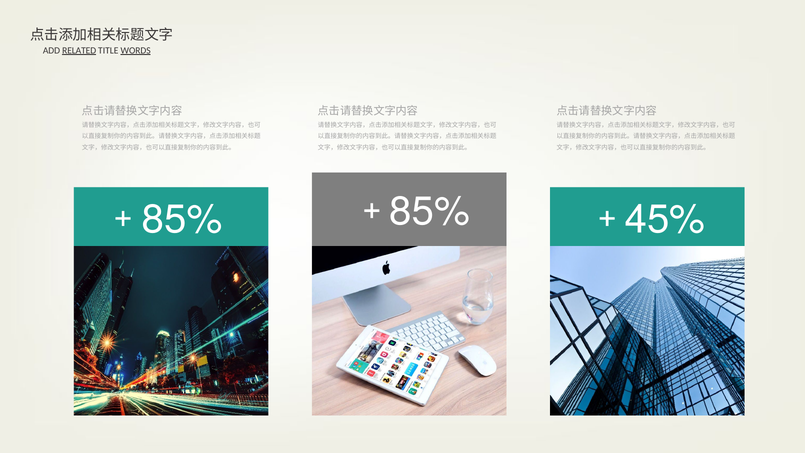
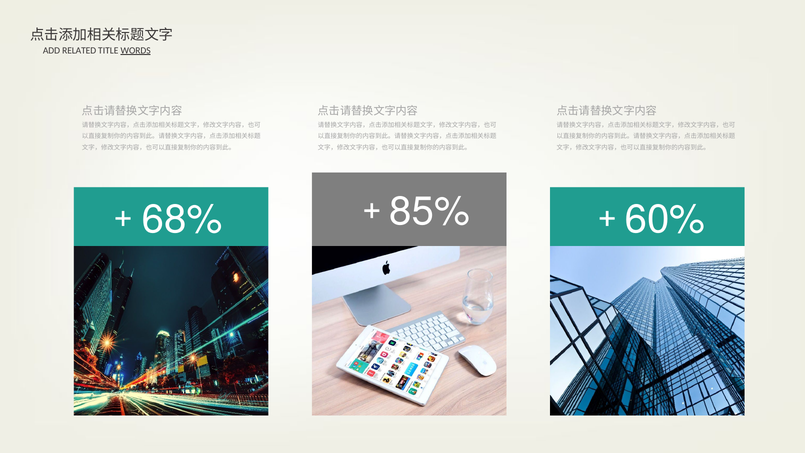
RELATED underline: present -> none (79, 50)
85%: 85% -> 68% (182, 219)
45%: 45% -> 60% (665, 219)
